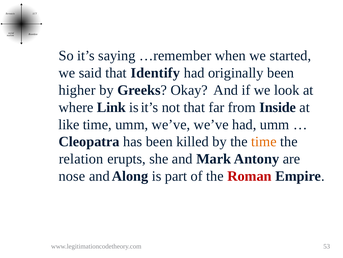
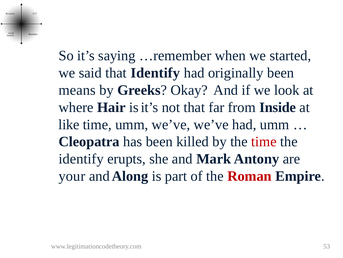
higher: higher -> means (77, 90)
Link: Link -> Hair (111, 107)
time colour: orange -> red (264, 141)
relation: relation -> identify (81, 158)
nose: nose -> your (72, 176)
